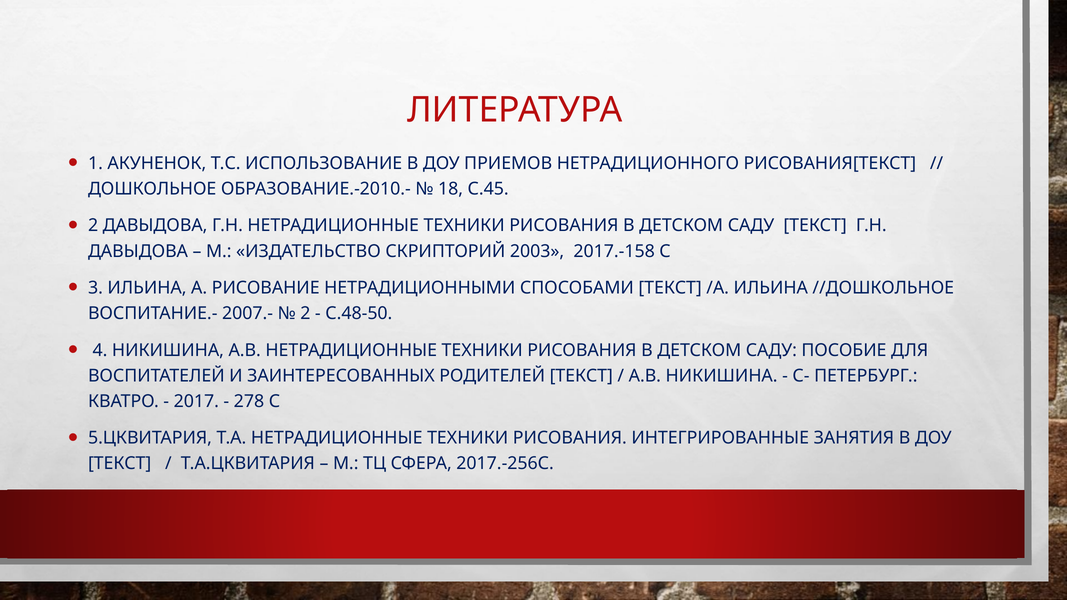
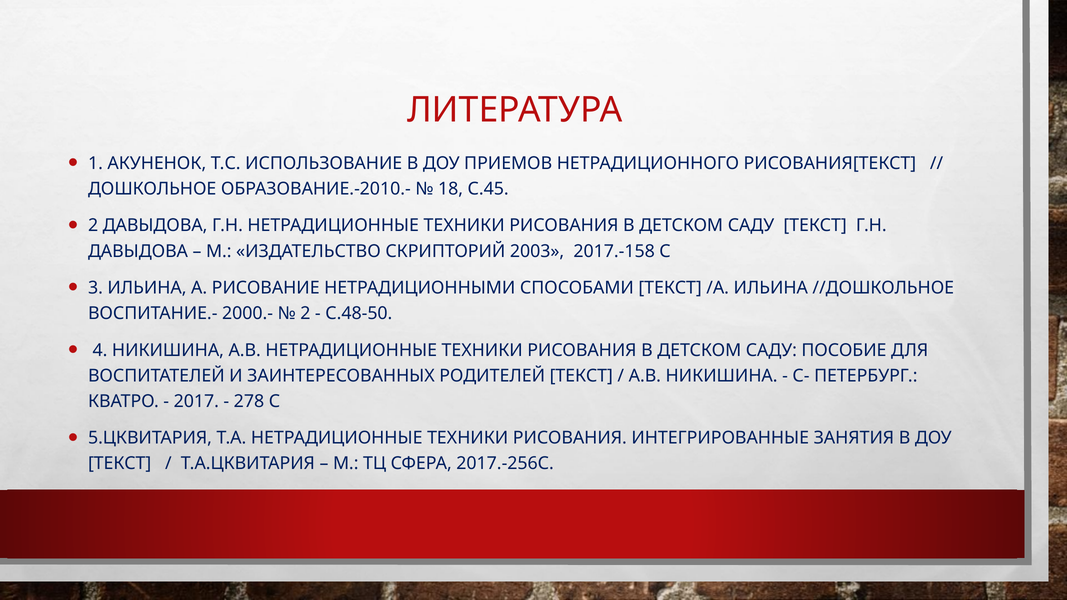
2007.-: 2007.- -> 2000.- (248, 314)
